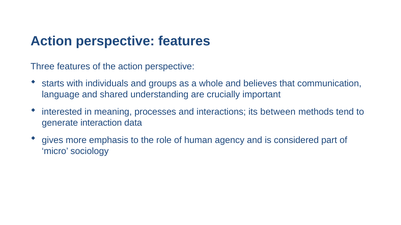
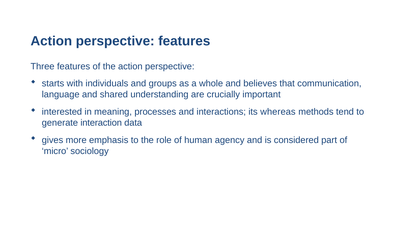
between: between -> whereas (278, 112)
